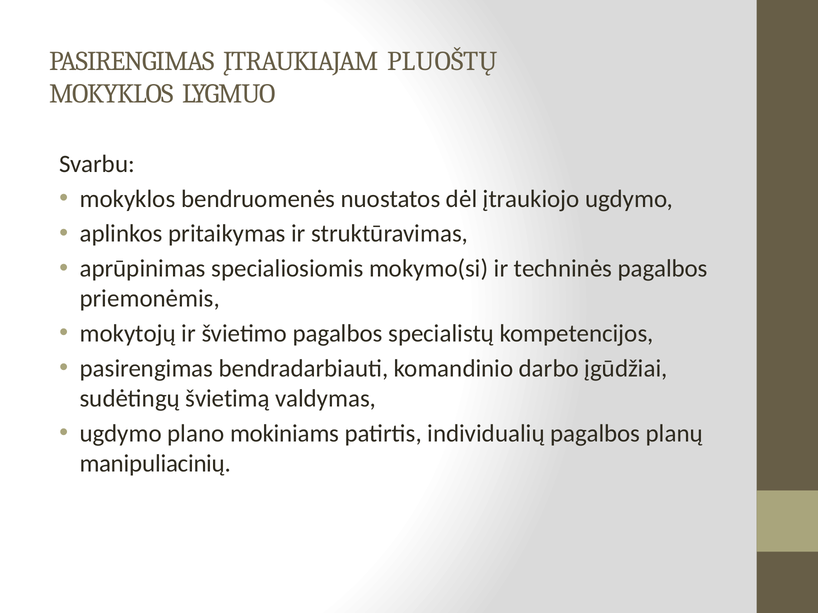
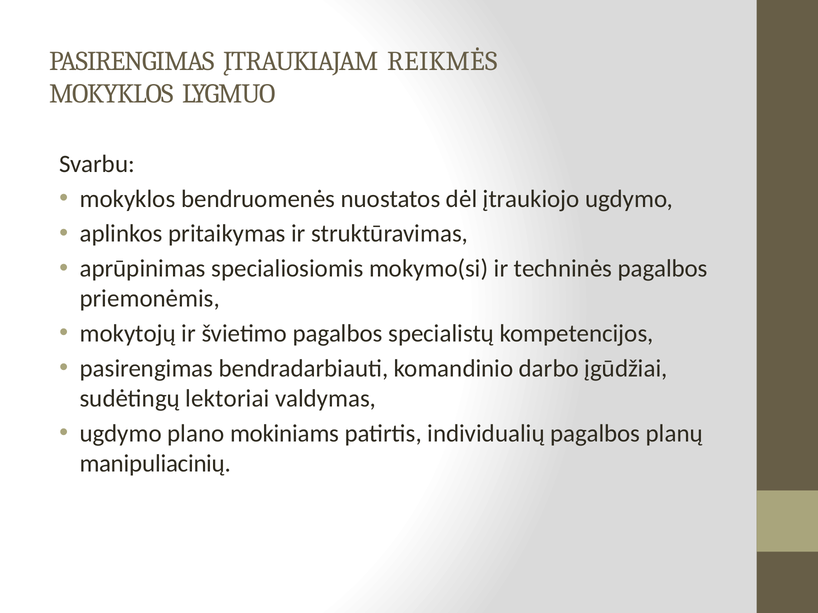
PLUOŠTŲ: PLUOŠTŲ -> REIKMĖS (442, 61)
švietimą: švietimą -> lektoriai (227, 399)
